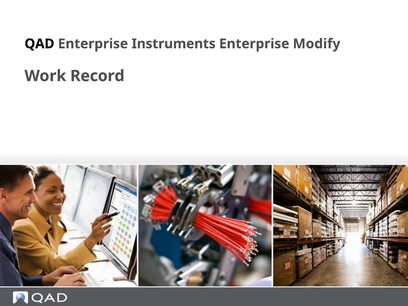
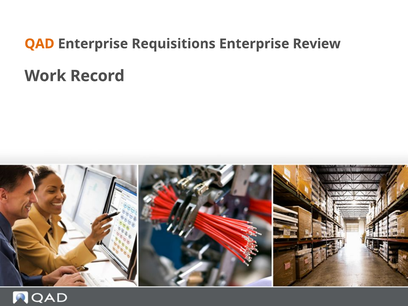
QAD colour: black -> orange (39, 44)
Instruments: Instruments -> Requisitions (174, 44)
Modify: Modify -> Review (317, 44)
